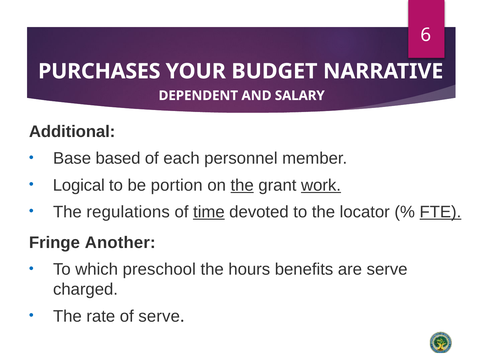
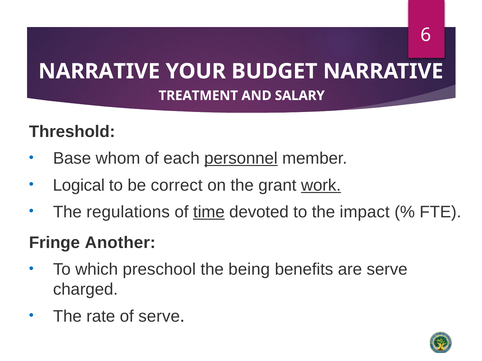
PURCHASES: PURCHASES -> NARRATIVE (99, 71)
DEPENDENT: DEPENDENT -> TREATMENT (198, 96)
Additional: Additional -> Threshold (72, 132)
based: based -> whom (118, 159)
personnel underline: none -> present (241, 159)
portion: portion -> correct (177, 185)
the underline: present -> none (242, 185)
locator: locator -> impact (365, 212)
FTE underline: present -> none (440, 212)
hours: hours -> being (249, 270)
